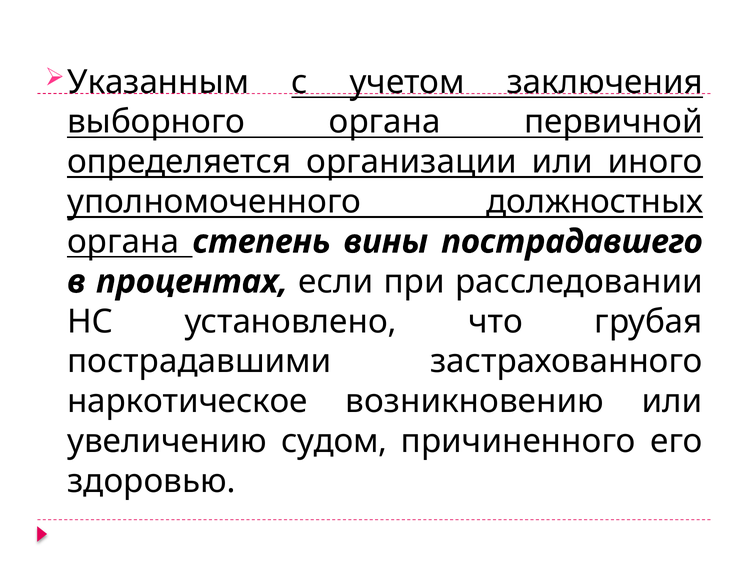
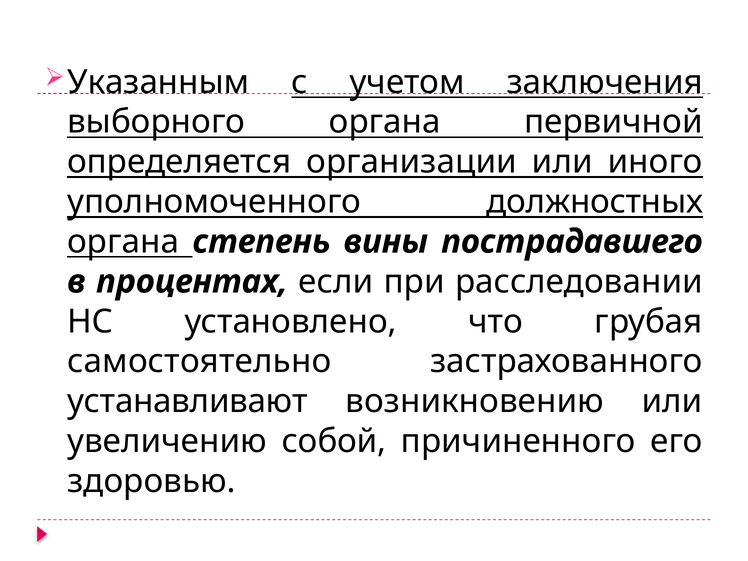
пострадавшими: пострадавшими -> самостоятельно (199, 361)
наркотическое: наркотическое -> устанавливают (187, 401)
судом: судом -> собой (334, 441)
